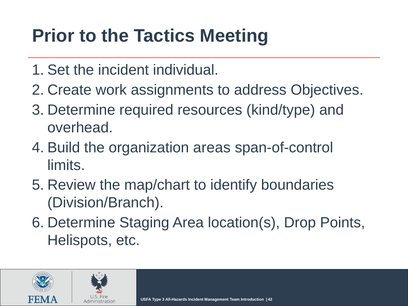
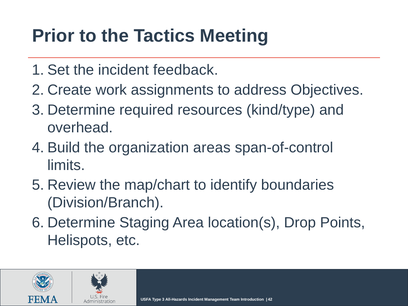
individual: individual -> feedback (186, 70)
